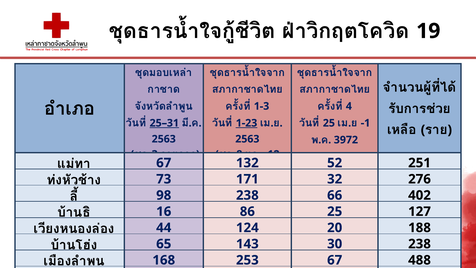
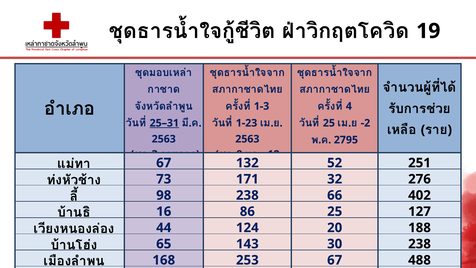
1-23 underline: present -> none (247, 123)
-1: -1 -> -2 (365, 123)
3972: 3972 -> 2795 (346, 140)
